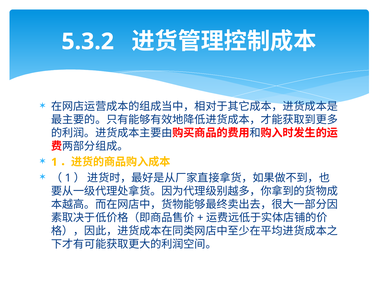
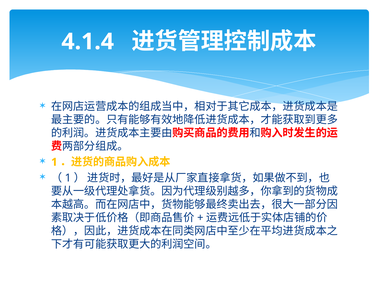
5.3.2: 5.3.2 -> 4.1.4 (88, 42)
